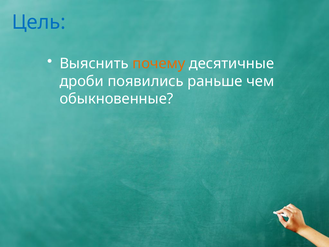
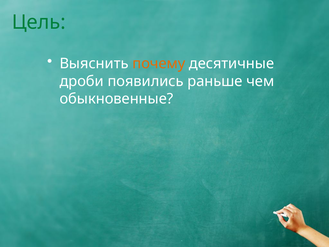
Цель colour: blue -> green (39, 22)
